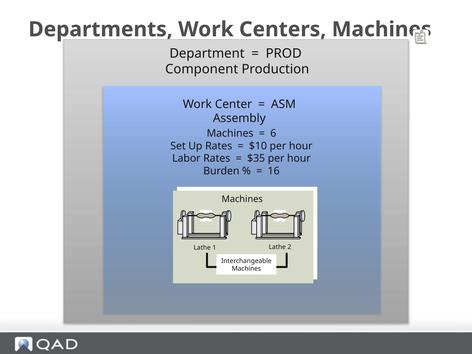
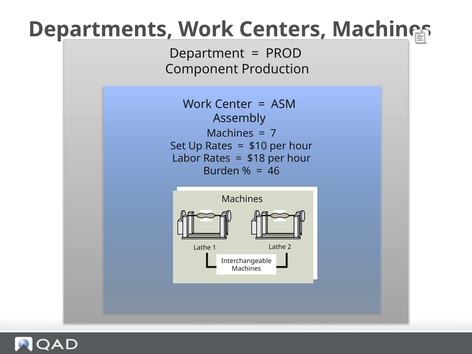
6: 6 -> 7 (273, 133)
$35: $35 -> $18 (256, 159)
16: 16 -> 46 (274, 171)
